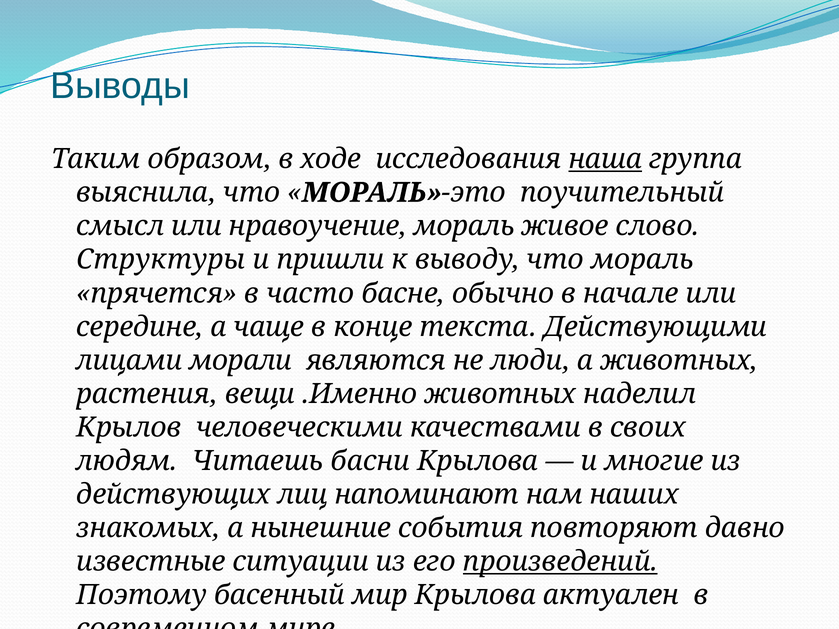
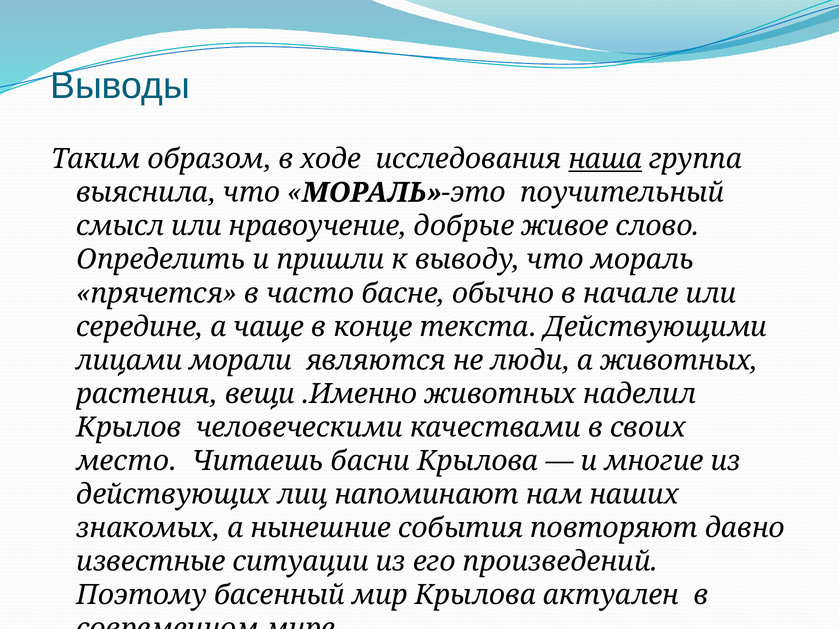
нравоучение мораль: мораль -> добрые (464, 226)
Структуры: Структуры -> Определить (161, 260)
людям: людям -> место (127, 461)
произведений underline: present -> none (560, 562)
